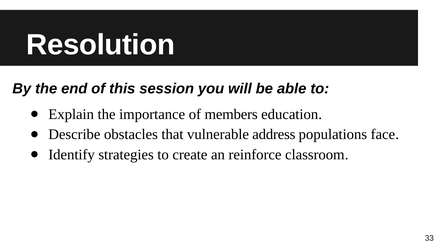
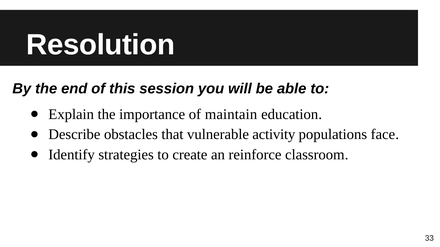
members: members -> maintain (231, 114)
address: address -> activity (274, 135)
